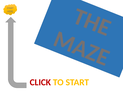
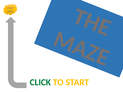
CLICK colour: red -> green (40, 83)
